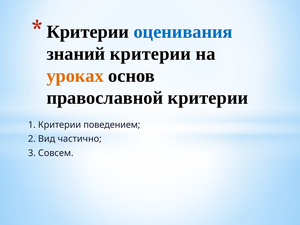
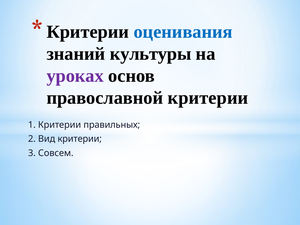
знаний критерии: критерии -> культуры (151, 54)
уроках colour: orange -> purple (75, 76)
поведением: поведением -> правильных (112, 125)
Вид частично: частично -> критерии (80, 139)
